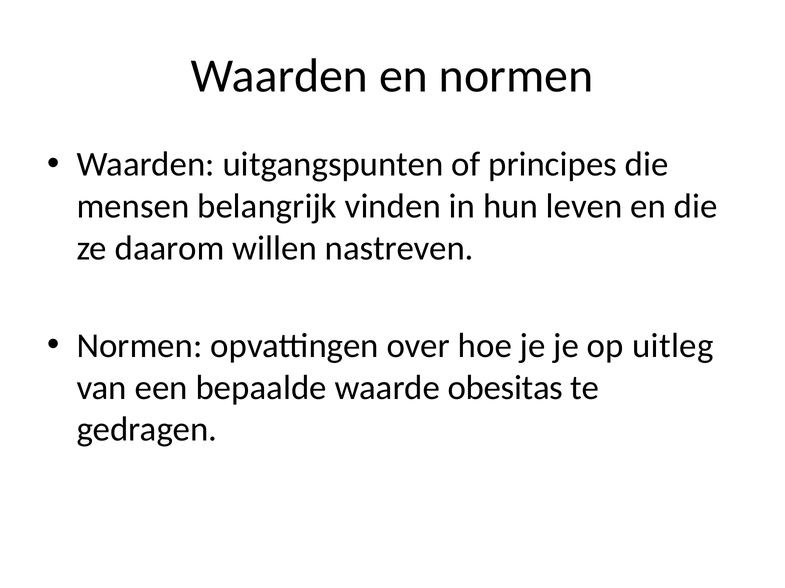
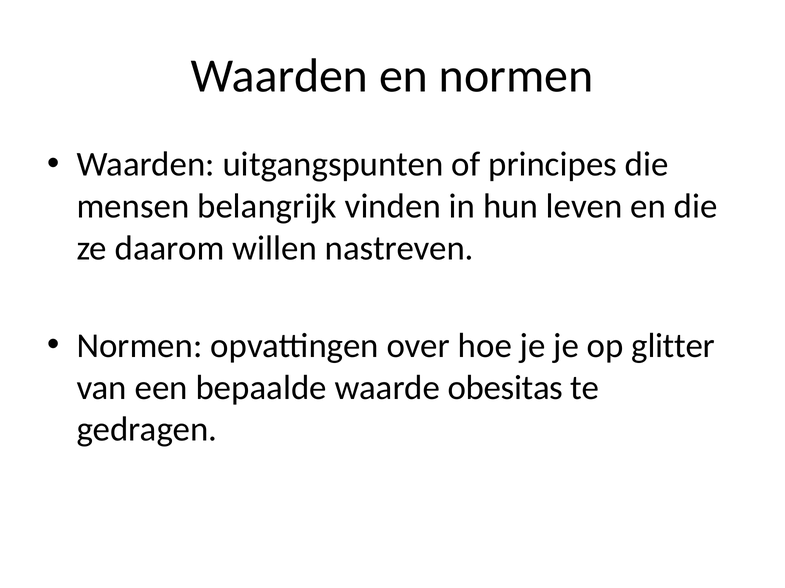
uitleg: uitleg -> glitter (673, 346)
